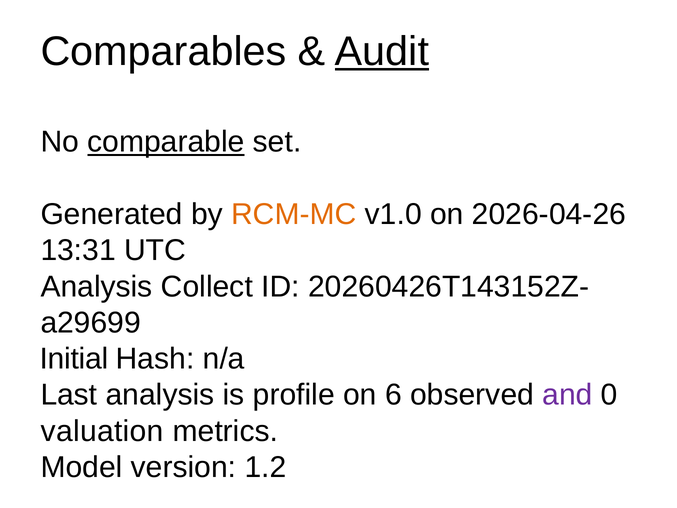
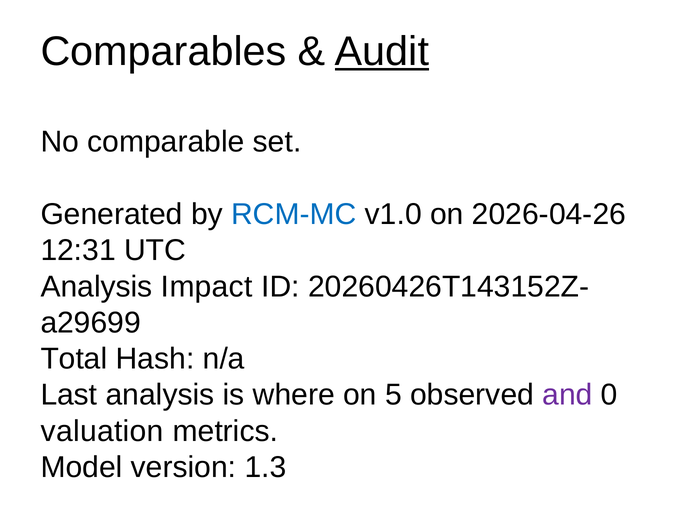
comparable underline: present -> none (166, 142)
RCM-MC colour: orange -> blue (294, 214)
13:31: 13:31 -> 12:31 (78, 250)
Collect: Collect -> Impact (207, 286)
Initial: Initial -> Total (74, 359)
profile: profile -> where (294, 395)
6: 6 -> 5 (393, 395)
1.2: 1.2 -> 1.3 (266, 467)
